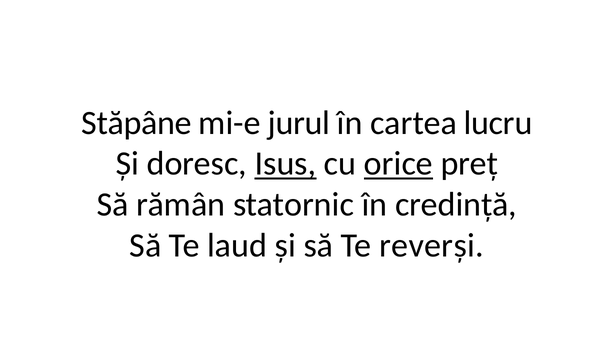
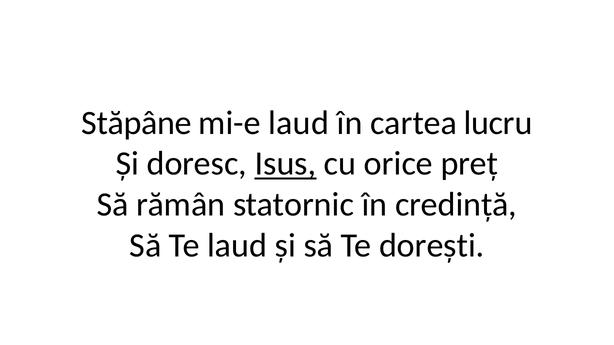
mi-e jurul: jurul -> laud (299, 123)
orice underline: present -> none (398, 164)
reverși: reverși -> dorești (432, 246)
